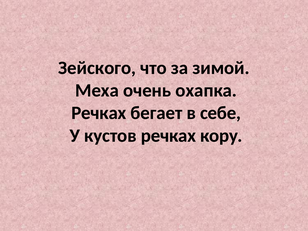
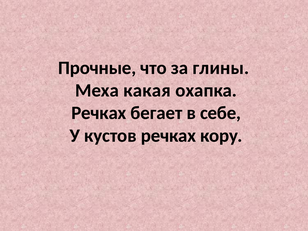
Зейского: Зейского -> Прочные (97, 68)
зимой: зимой -> глины (221, 68)
очень: очень -> какая (147, 90)
